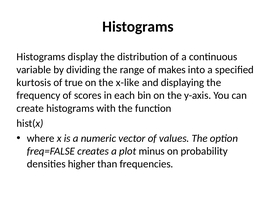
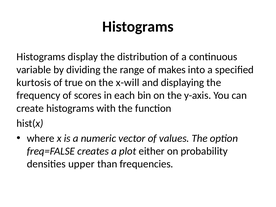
x-like: x-like -> x-will (128, 83)
minus: minus -> either (152, 151)
higher: higher -> upper (81, 164)
